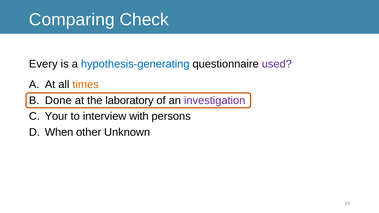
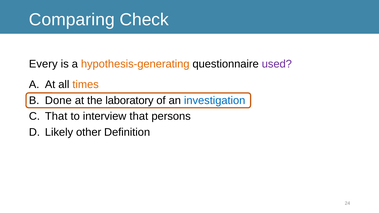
hypothesis-generating colour: blue -> orange (135, 64)
investigation colour: purple -> blue (215, 101)
Your: Your -> That (56, 116)
interview with: with -> that (139, 116)
When: When -> Likely (59, 132)
Unknown: Unknown -> Definition (127, 132)
